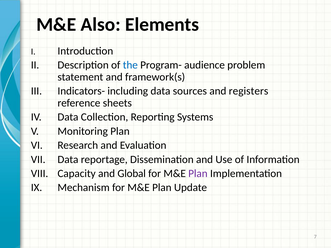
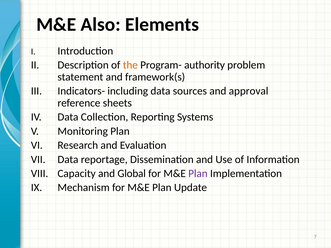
the colour: blue -> orange (130, 65)
audience: audience -> authority (205, 65)
registers: registers -> approval (249, 91)
